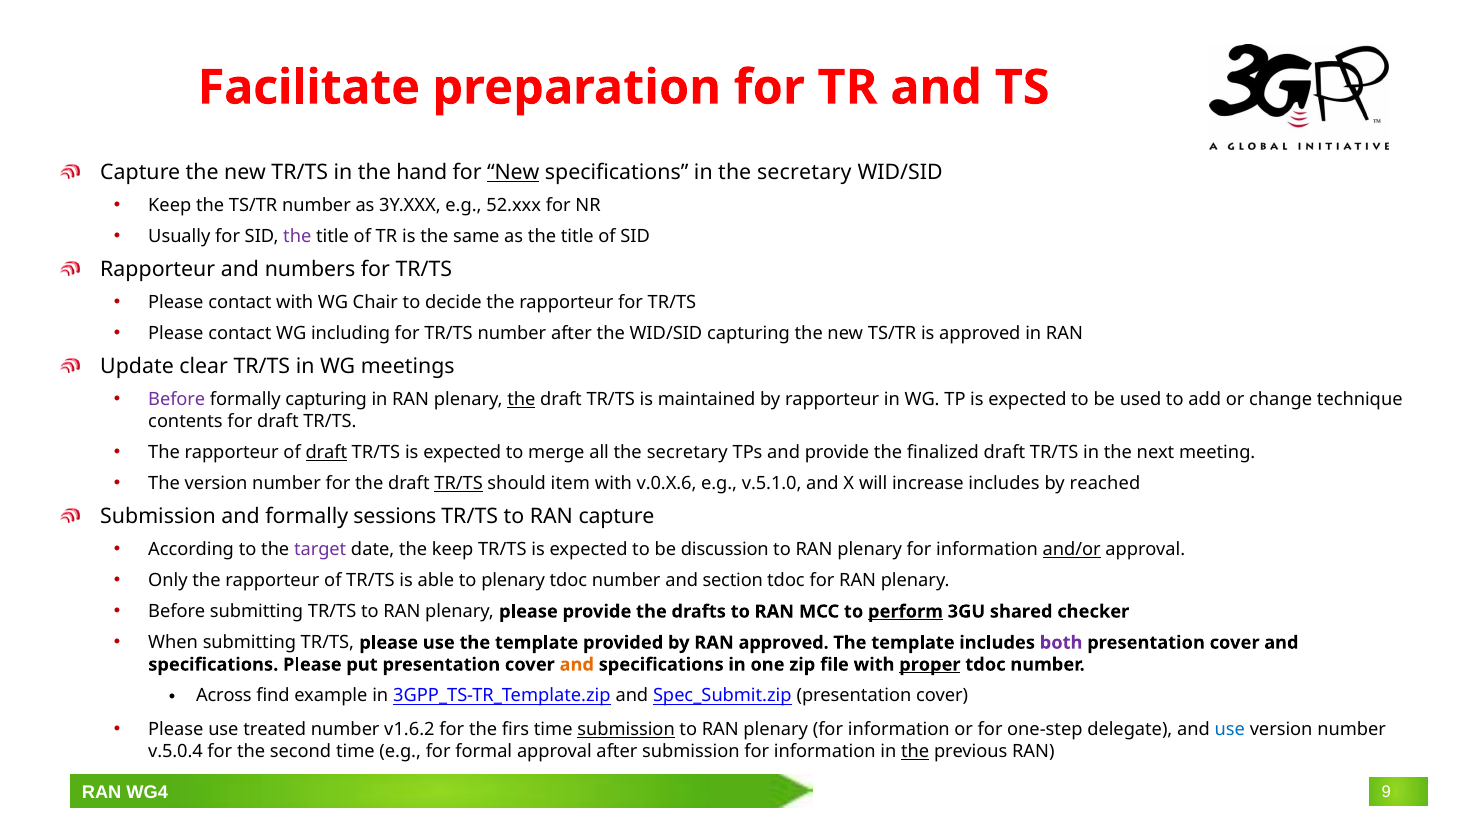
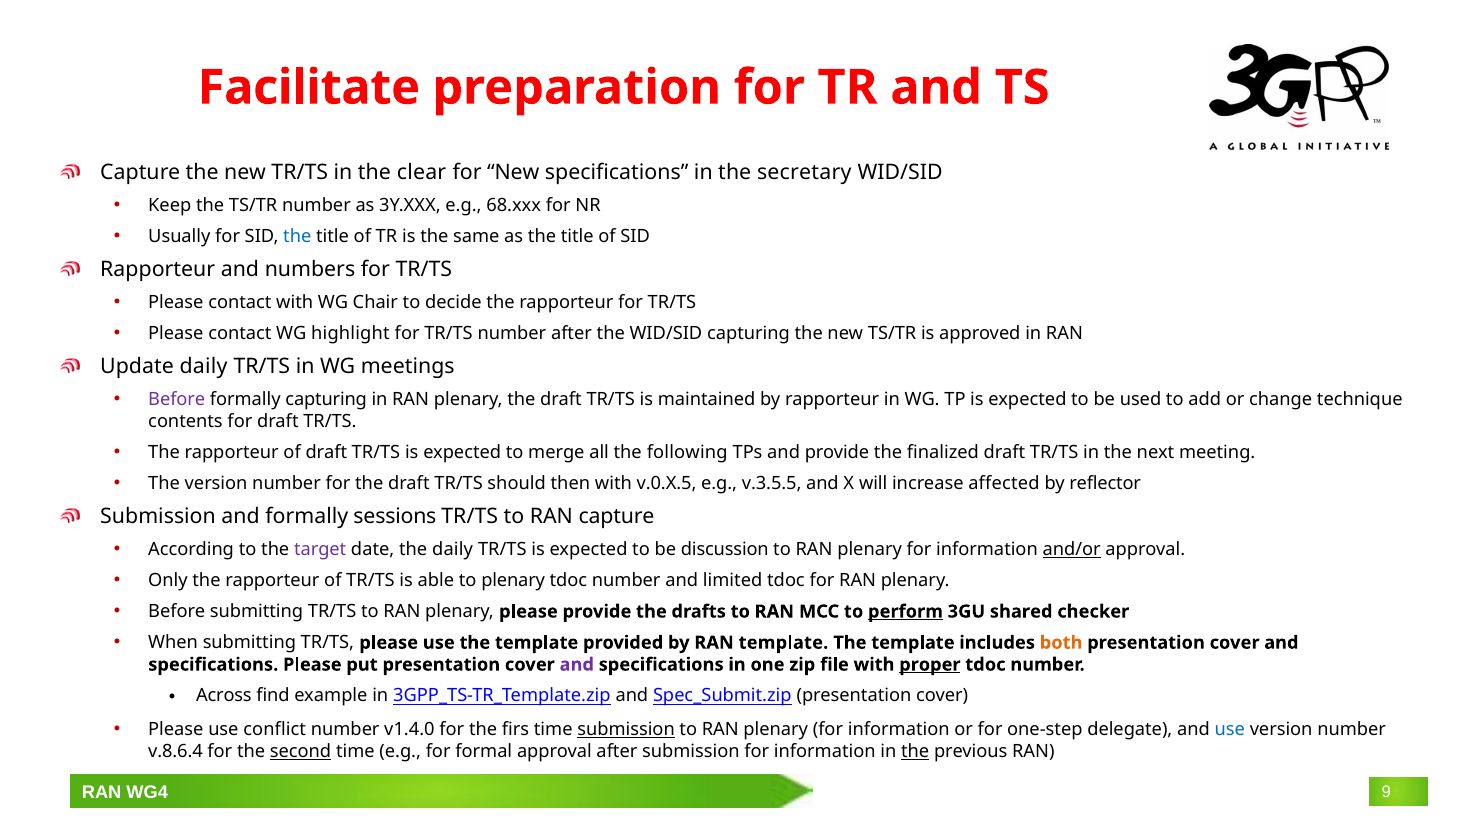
hand: hand -> clear (422, 172)
New underline: present -> none (513, 172)
52.xxx: 52.xxx -> 68.xxx (514, 205)
the colour: purple -> blue (297, 236)
including: including -> highlight (350, 333)
Update clear: clear -> daily (204, 366)
the underline: present -> none (521, 399)
draft underline: present -> none (326, 452)
all the secretary: secretary -> following (687, 452)
TR/TS underline: present -> none (459, 483)
item: item -> then (570, 483)
v.0.X.6: v.0.X.6 -> v.0.X.5 (667, 483)
v.5.1.0: v.5.1.0 -> v.3.5.5 (772, 483)
increase includes: includes -> affected (1004, 483)
reached: reached -> reflector (1105, 483)
the keep: keep -> daily (453, 549)
section: section -> limited (733, 580)
RAN approved: approved -> template (783, 642)
both colour: purple -> orange (1061, 642)
and colour: orange -> purple (577, 664)
treated: treated -> conflict (275, 729)
v1.6.2: v1.6.2 -> v1.4.0 (409, 729)
v.5.0.4: v.5.0.4 -> v.8.6.4 (175, 751)
second underline: none -> present (301, 751)
